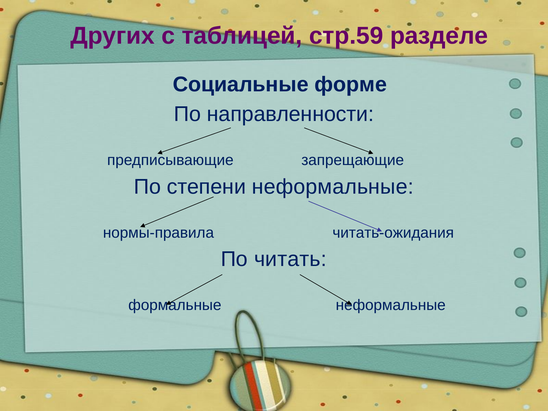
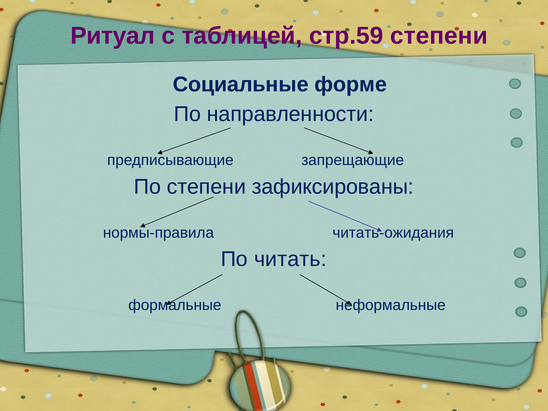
Других: Других -> Ритуал (113, 36)
стр.59 разделе: разделе -> степени (439, 36)
степени неформальные: неформальные -> зафиксированы (333, 187)
